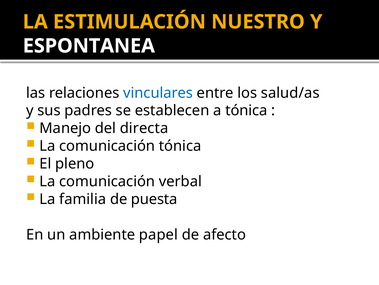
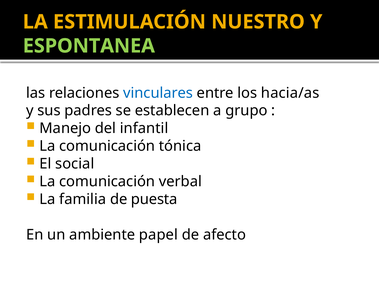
ESPONTANEA colour: white -> light green (89, 46)
salud/as: salud/as -> hacia/as (290, 93)
a tónica: tónica -> grupo (246, 110)
directa: directa -> infantil (144, 128)
pleno: pleno -> social (75, 163)
